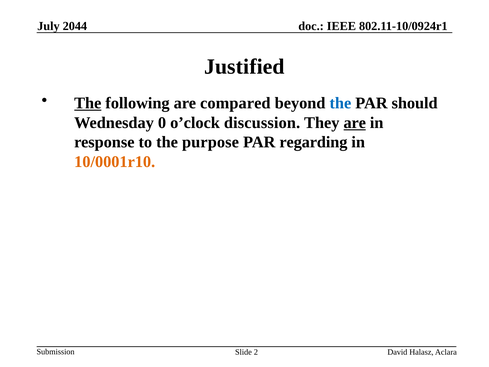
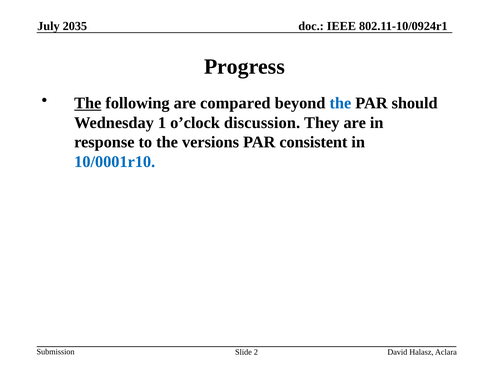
2044: 2044 -> 2035 (75, 26)
Justified: Justified -> Progress (244, 67)
0: 0 -> 1 (162, 123)
are underline: present -> none (355, 123)
purpose: purpose -> versions (211, 142)
regarding: regarding -> consistent (313, 142)
10/0001r10 colour: orange -> blue (115, 162)
